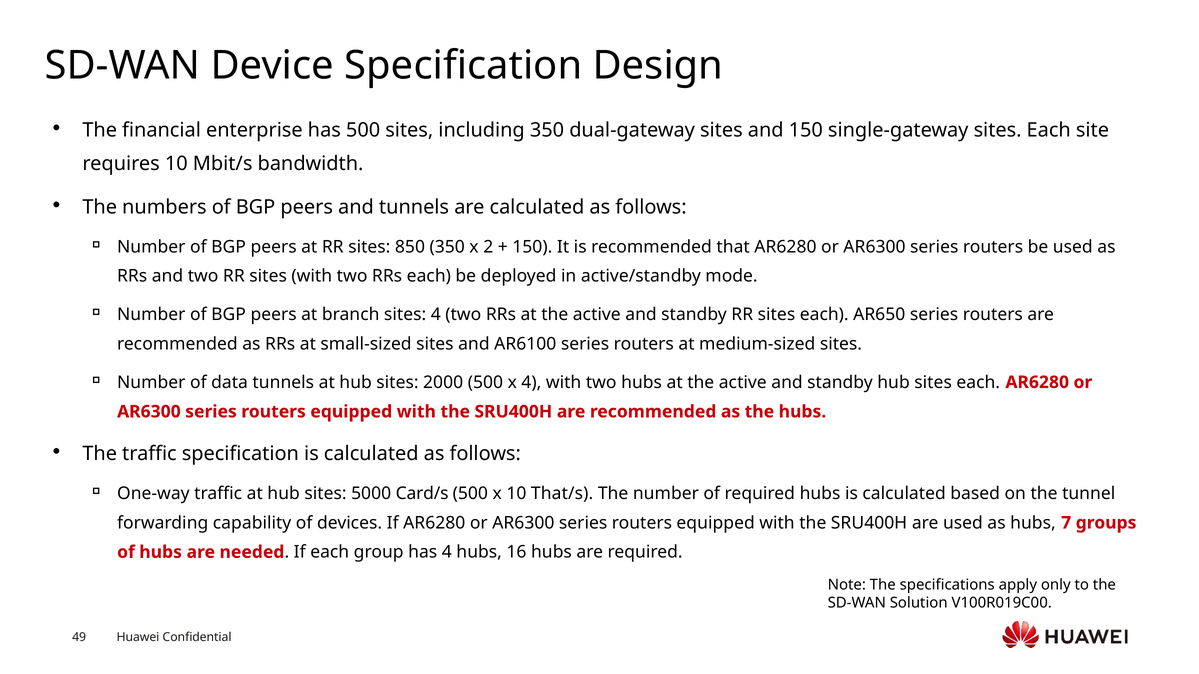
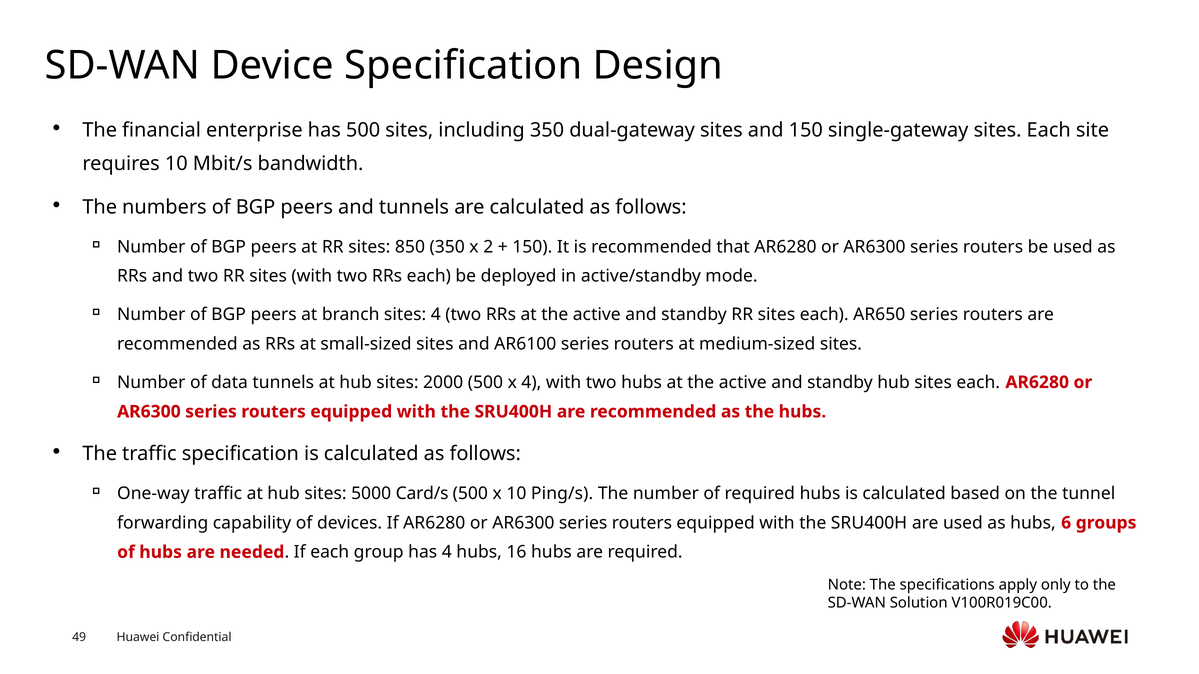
That/s: That/s -> Ping/s (562, 494)
7: 7 -> 6 (1066, 523)
